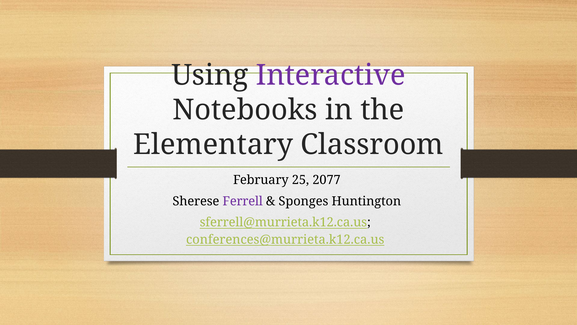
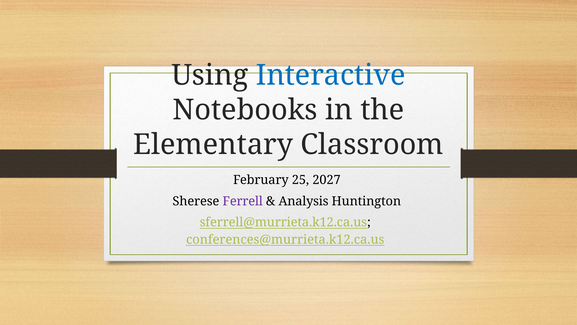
Interactive colour: purple -> blue (331, 75)
2077: 2077 -> 2027 (327, 180)
Sponges: Sponges -> Analysis (304, 201)
